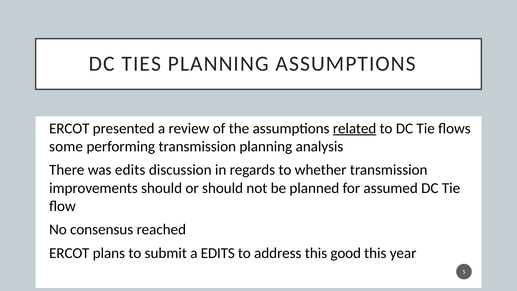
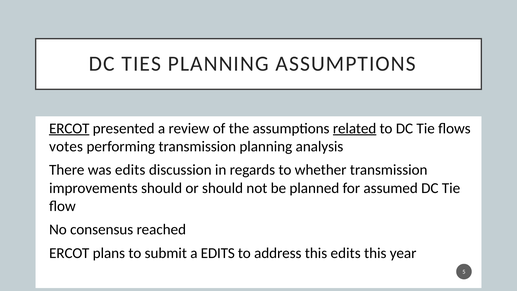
ERCOT underline: none -> present (69, 128)
some: some -> votes (66, 146)
this good: good -> edits (346, 253)
